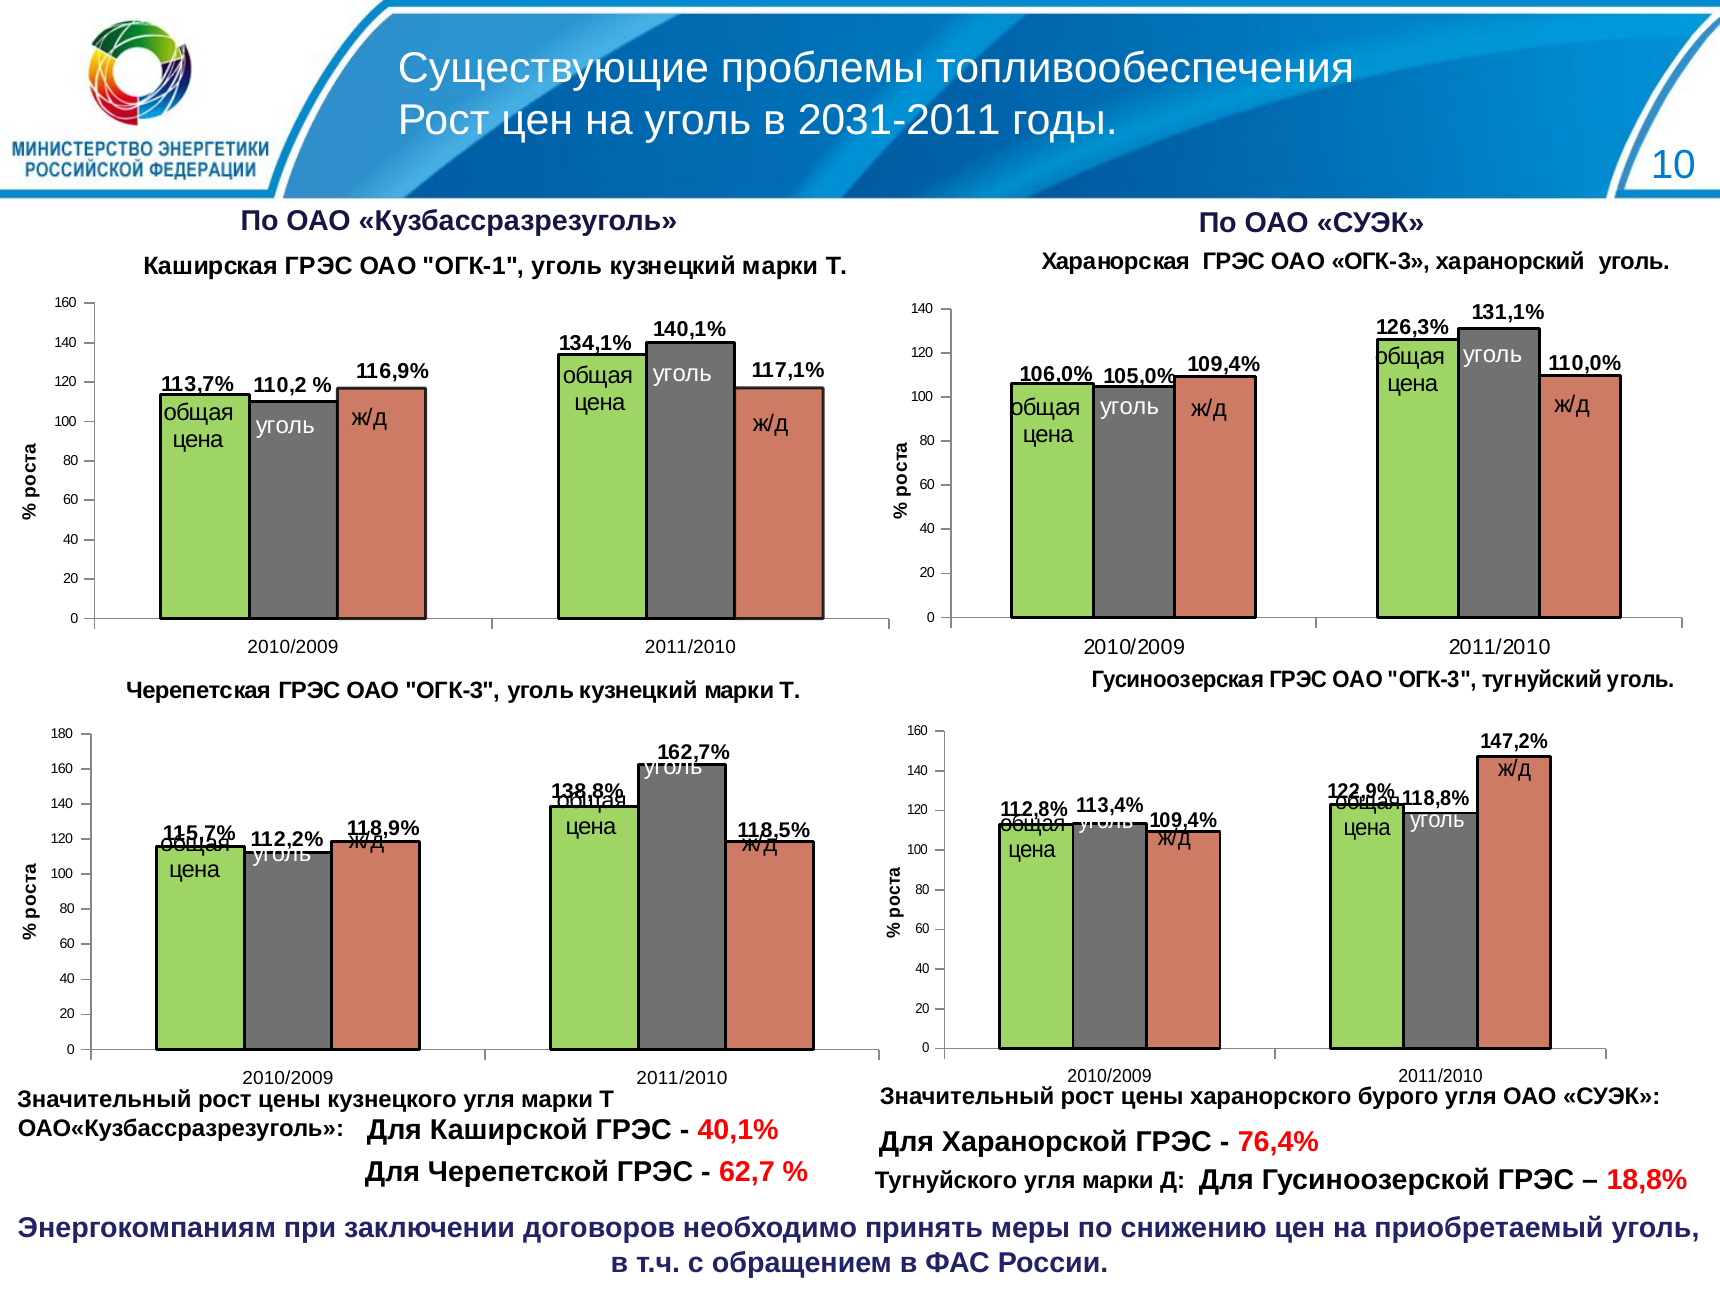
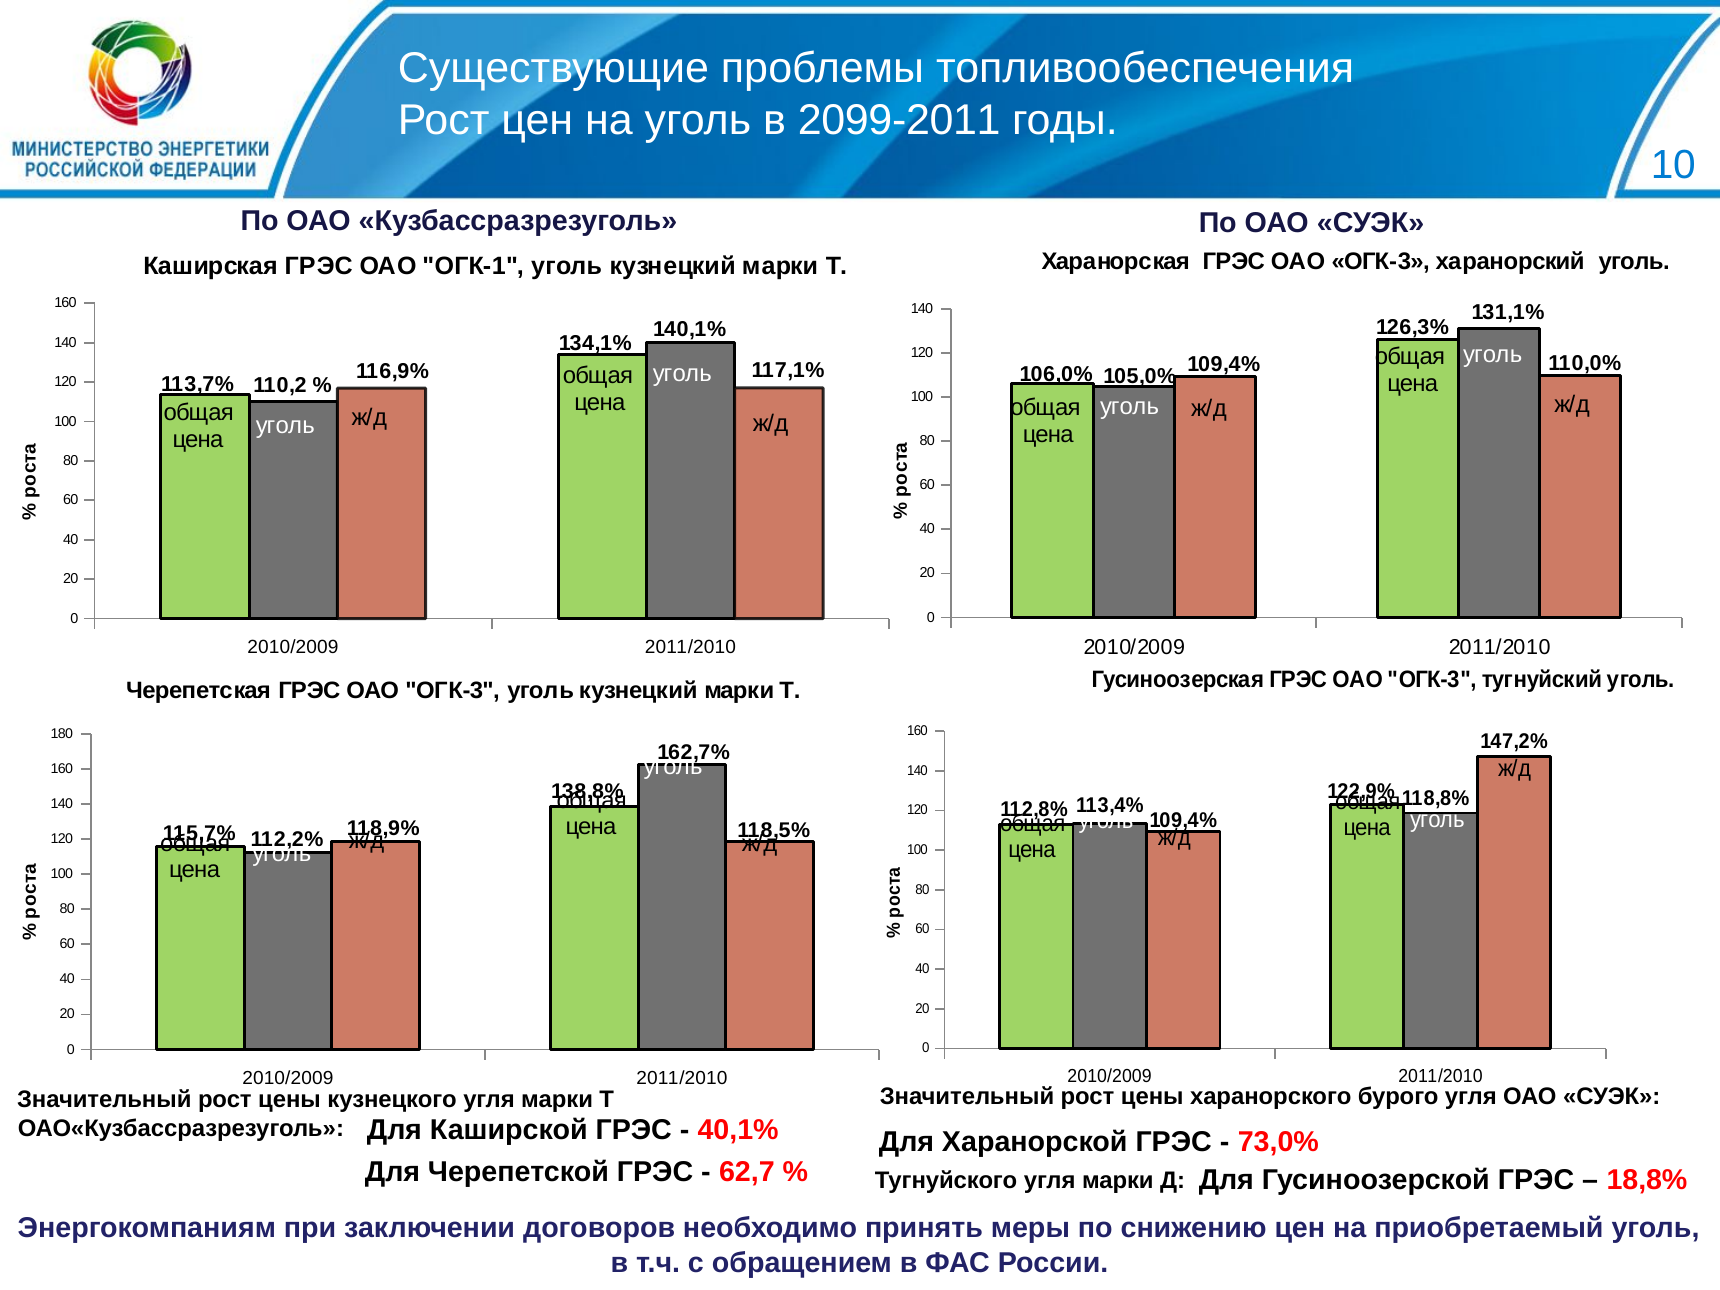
2031-2011: 2031-2011 -> 2099-2011 (899, 120)
76,4%: 76,4% -> 73,0% (1278, 1142)
